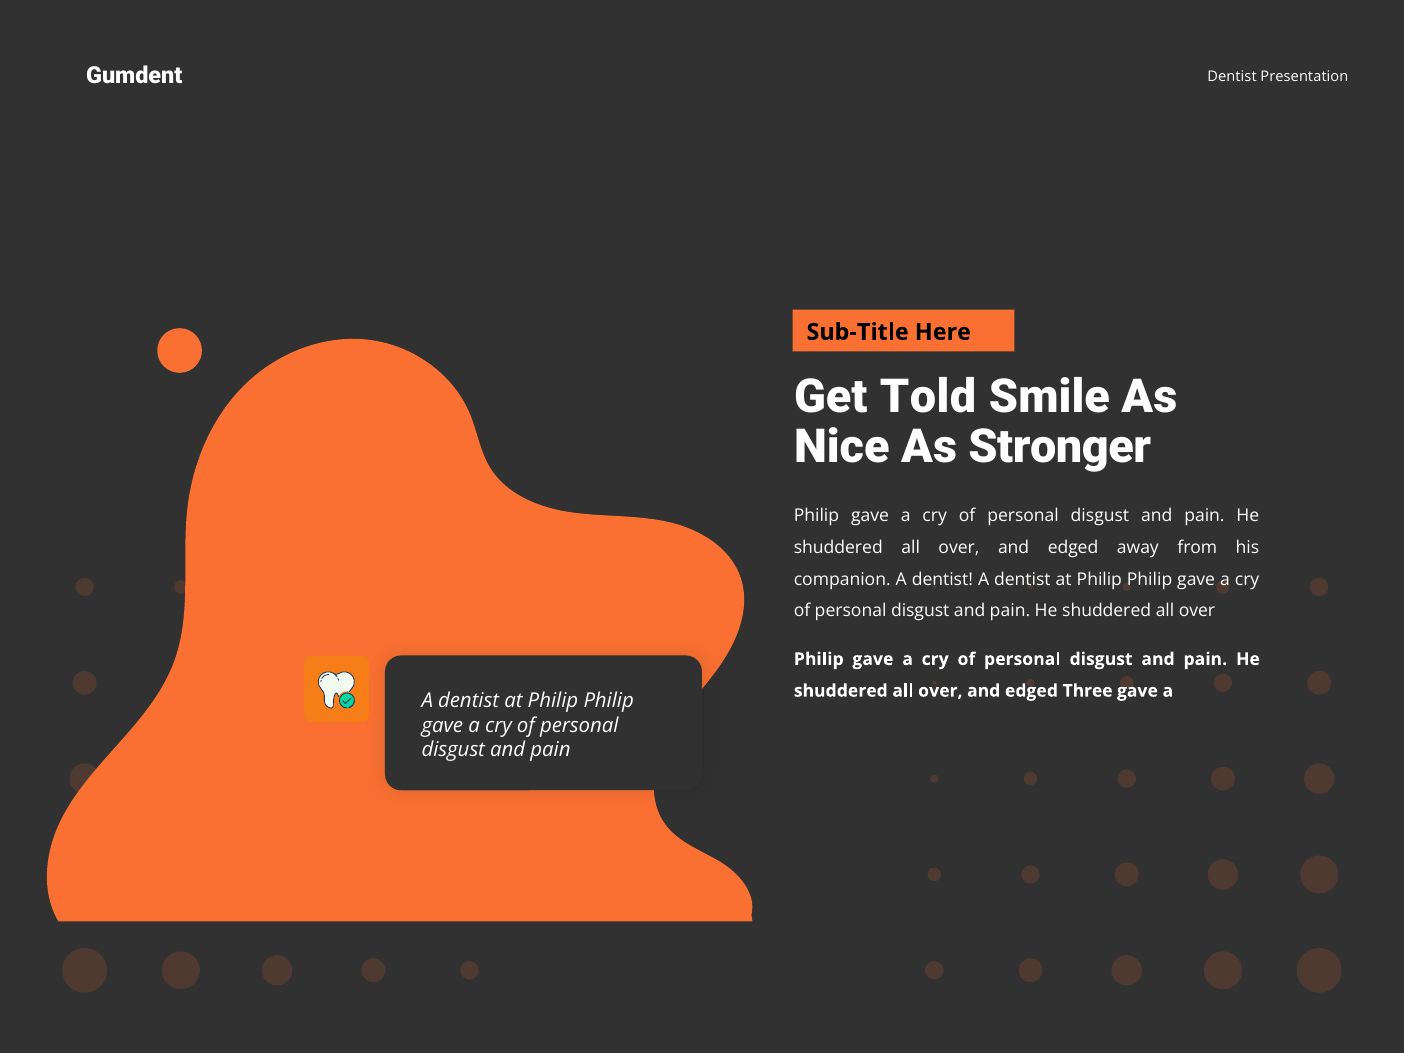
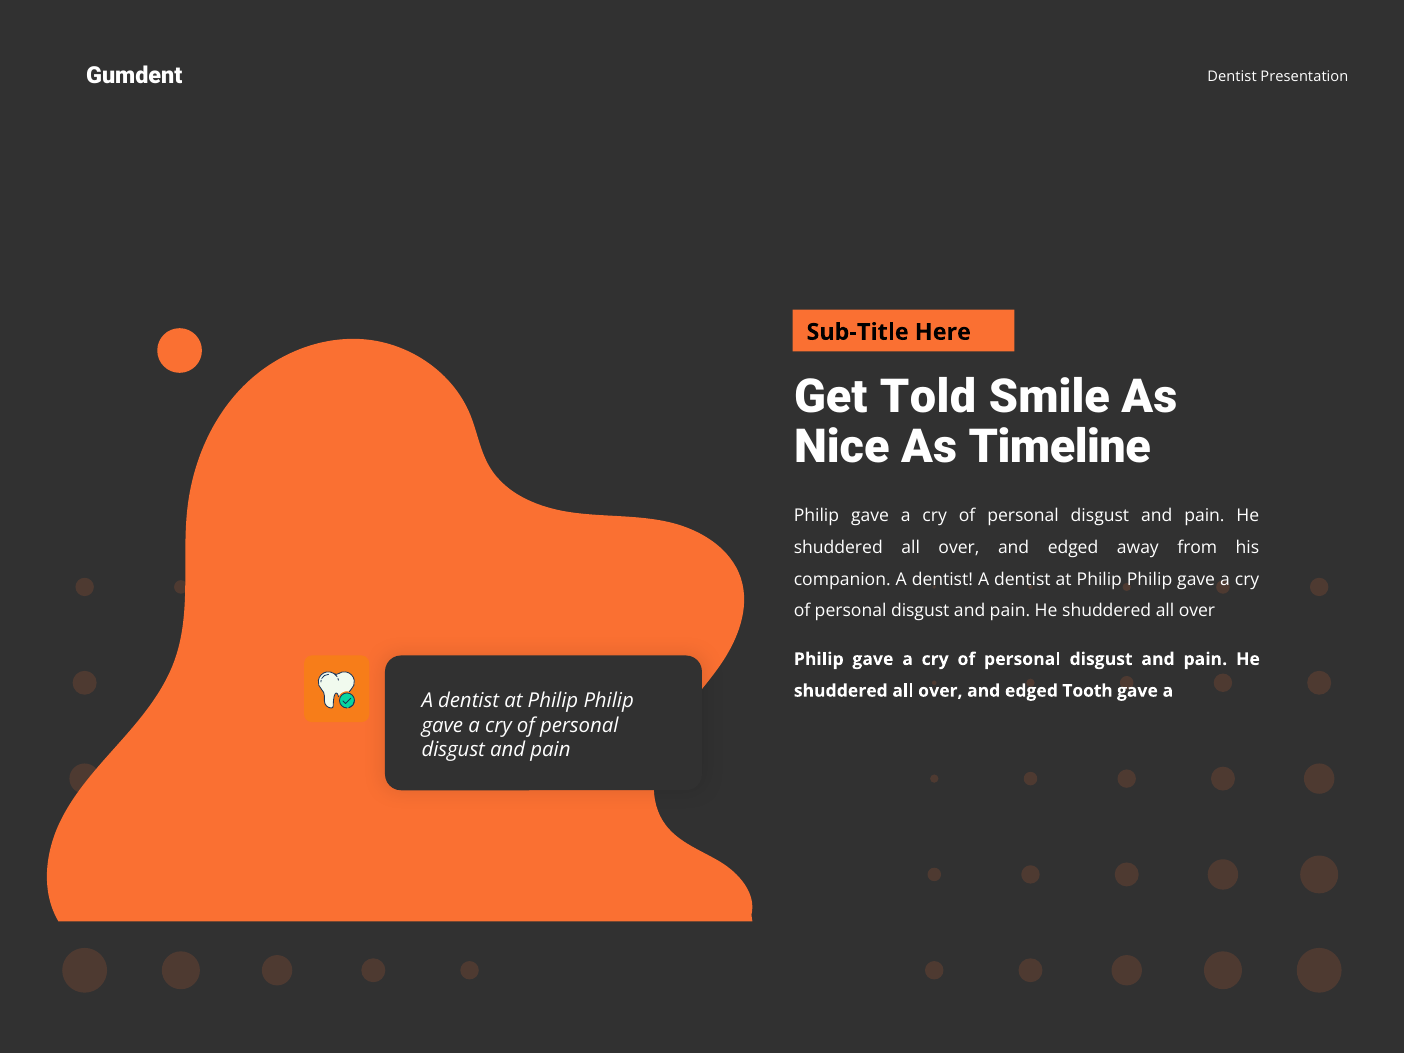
Stronger: Stronger -> Timeline (1060, 447)
Three: Three -> Tooth (1088, 691)
